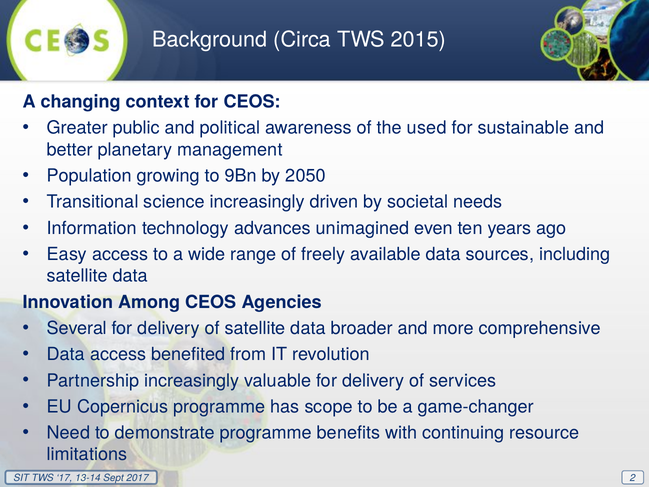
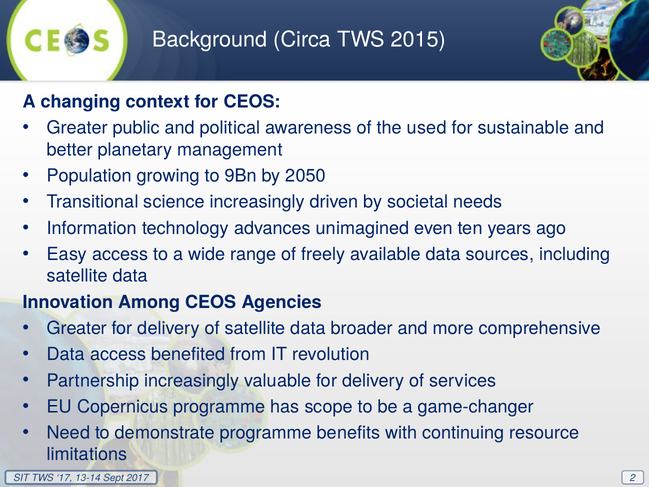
Several: Several -> Greater (77, 328)
